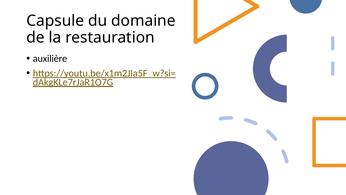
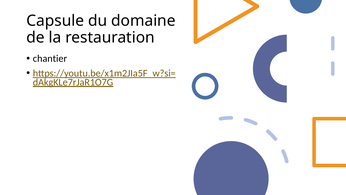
auxilière: auxilière -> chantier (50, 58)
